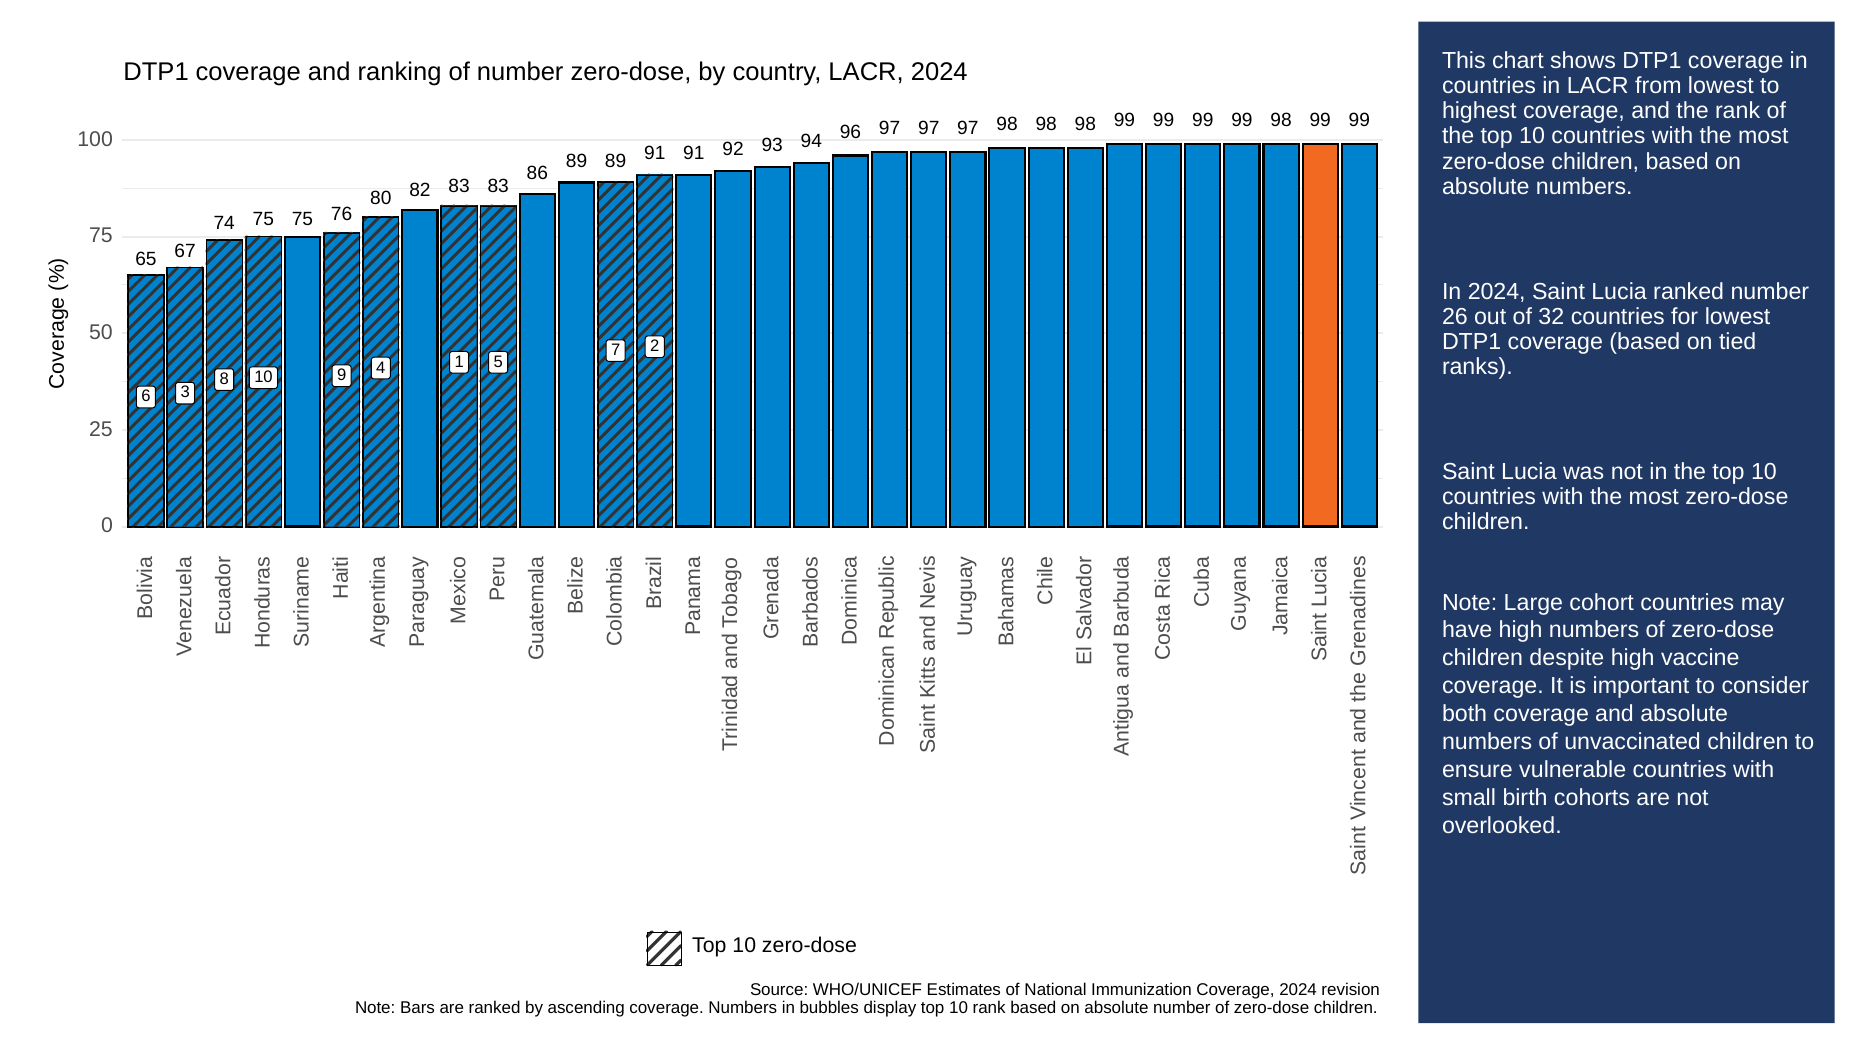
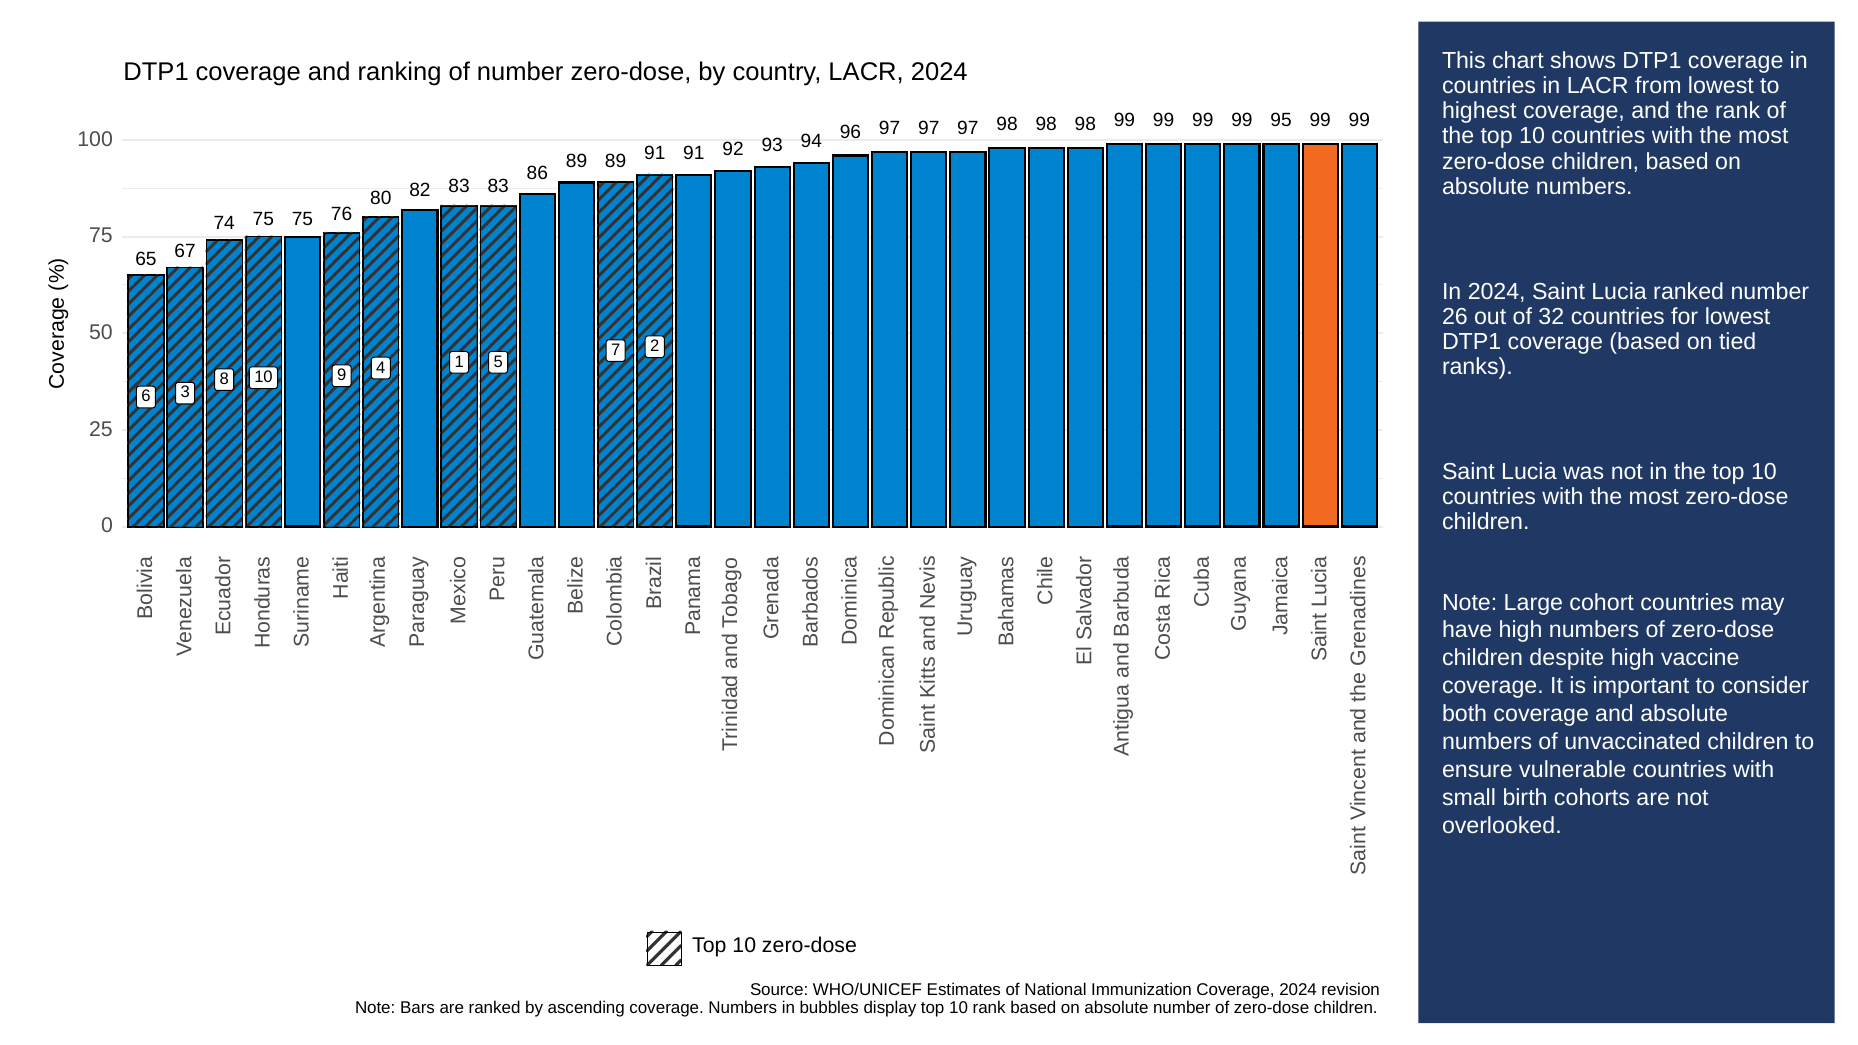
99 98: 98 -> 95 (1281, 120)
